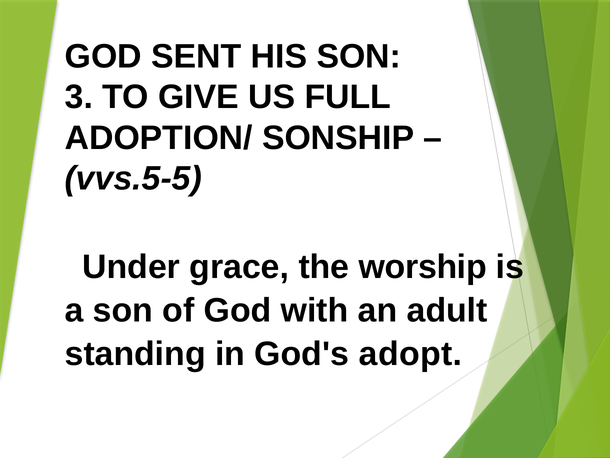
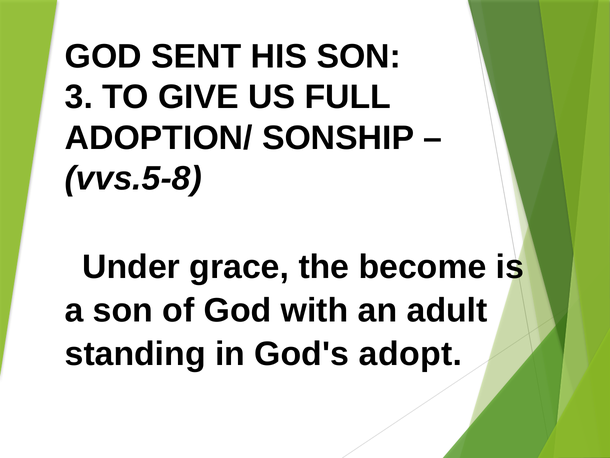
vvs.5-5: vvs.5-5 -> vvs.5-8 (133, 178)
worship: worship -> become (423, 267)
